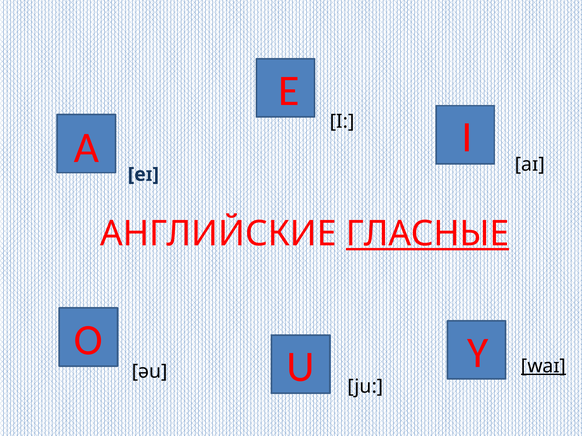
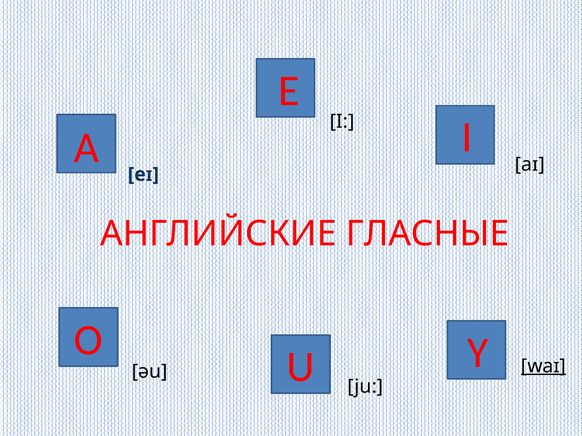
ГЛАСНЫЕ underline: present -> none (428, 234)
